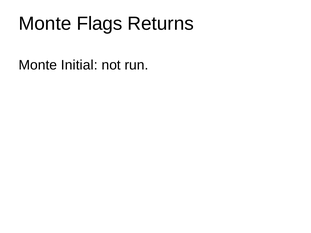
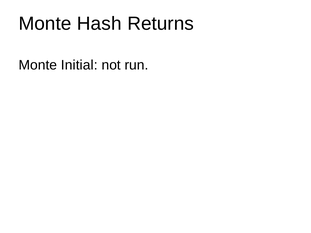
Flags: Flags -> Hash (99, 24)
